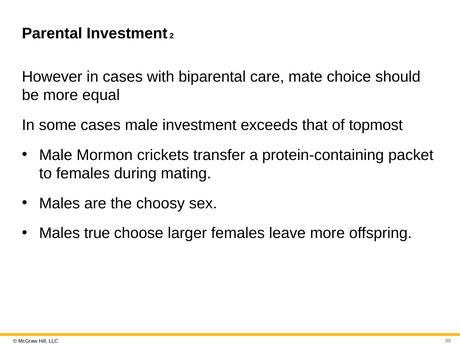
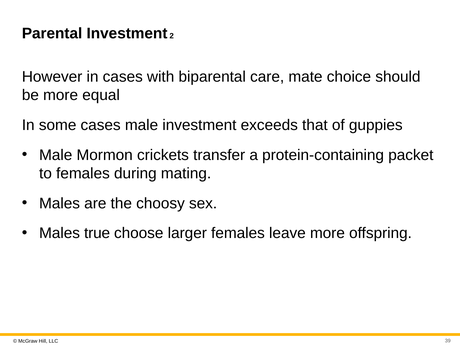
topmost: topmost -> guppies (376, 125)
